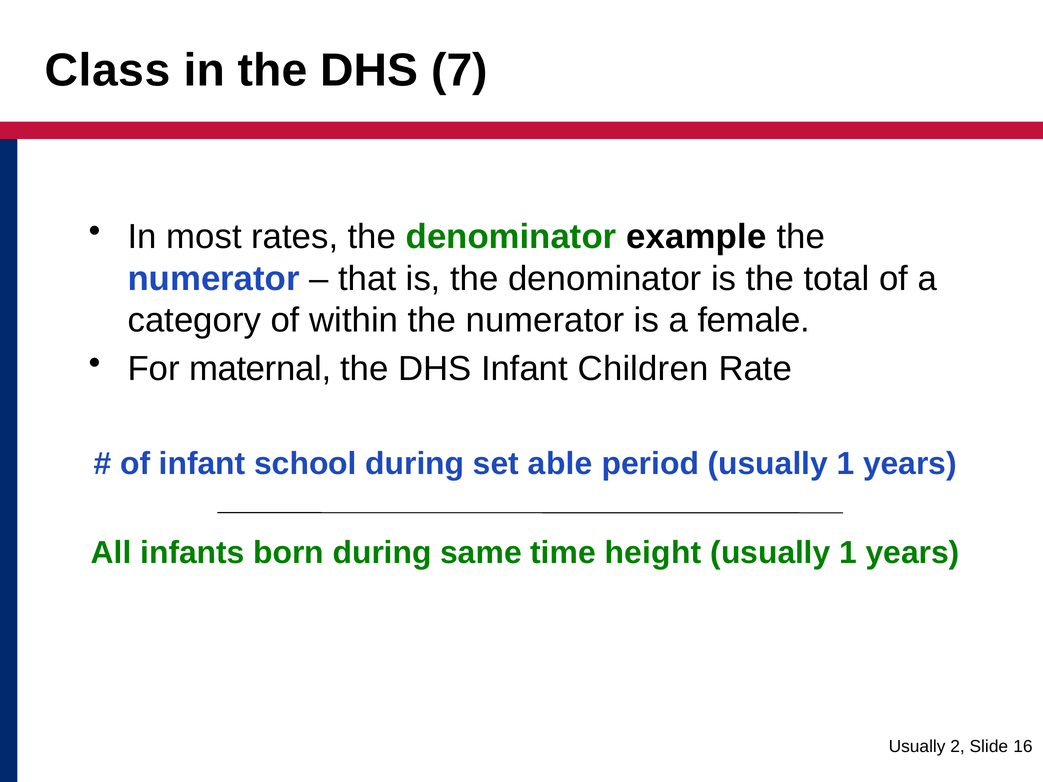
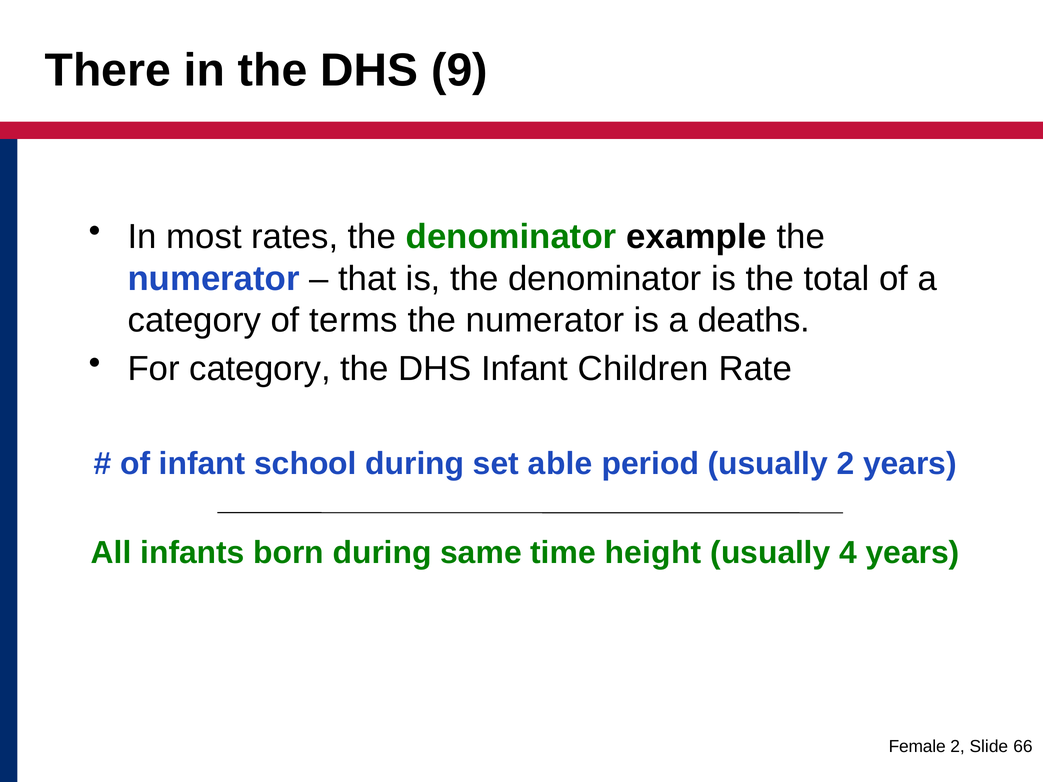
Class: Class -> There (108, 71)
7: 7 -> 9 (459, 71)
within: within -> terms (354, 320)
female: female -> deaths (754, 320)
For maternal: maternal -> category (260, 369)
period usually 1: 1 -> 2 (845, 464)
1: 1 -> 4 (848, 553)
Usually: Usually -> Female (917, 747)
16: 16 -> 66 (1023, 747)
